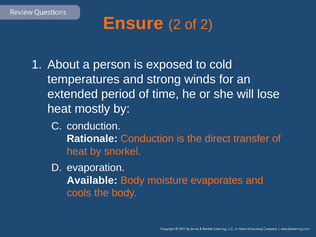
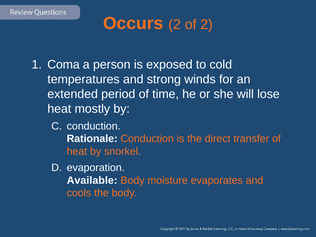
Ensure: Ensure -> Occurs (133, 23)
About: About -> Coma (63, 65)
